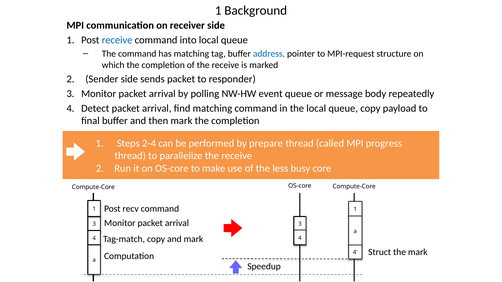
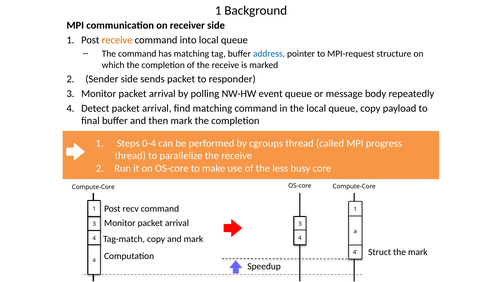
receive colour: blue -> orange (117, 40)
2-4: 2-4 -> 0-4 (149, 143)
prepare: prepare -> cgroups (266, 143)
